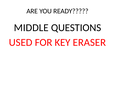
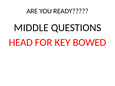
USED: USED -> HEAD (21, 43)
ERASER: ERASER -> BOWED (89, 43)
